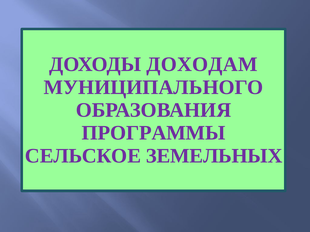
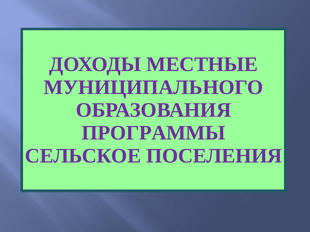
ДОХОДАМ: ДОХОДАМ -> МЕСТНЫЕ (202, 65)
ЗЕМЕЛЬНЫХ: ЗЕМЕЛЬНЫХ -> ПОСЕЛЕНИЯ (214, 156)
